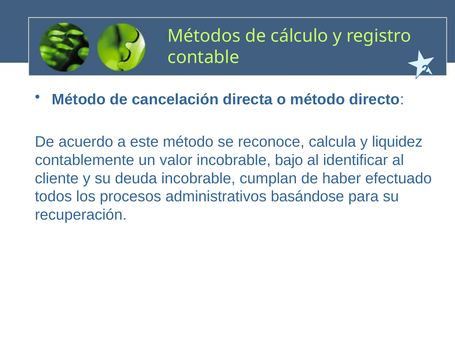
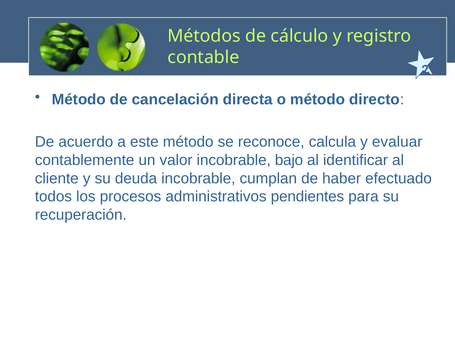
liquidez: liquidez -> evaluar (397, 142)
basándose: basándose -> pendientes (307, 197)
